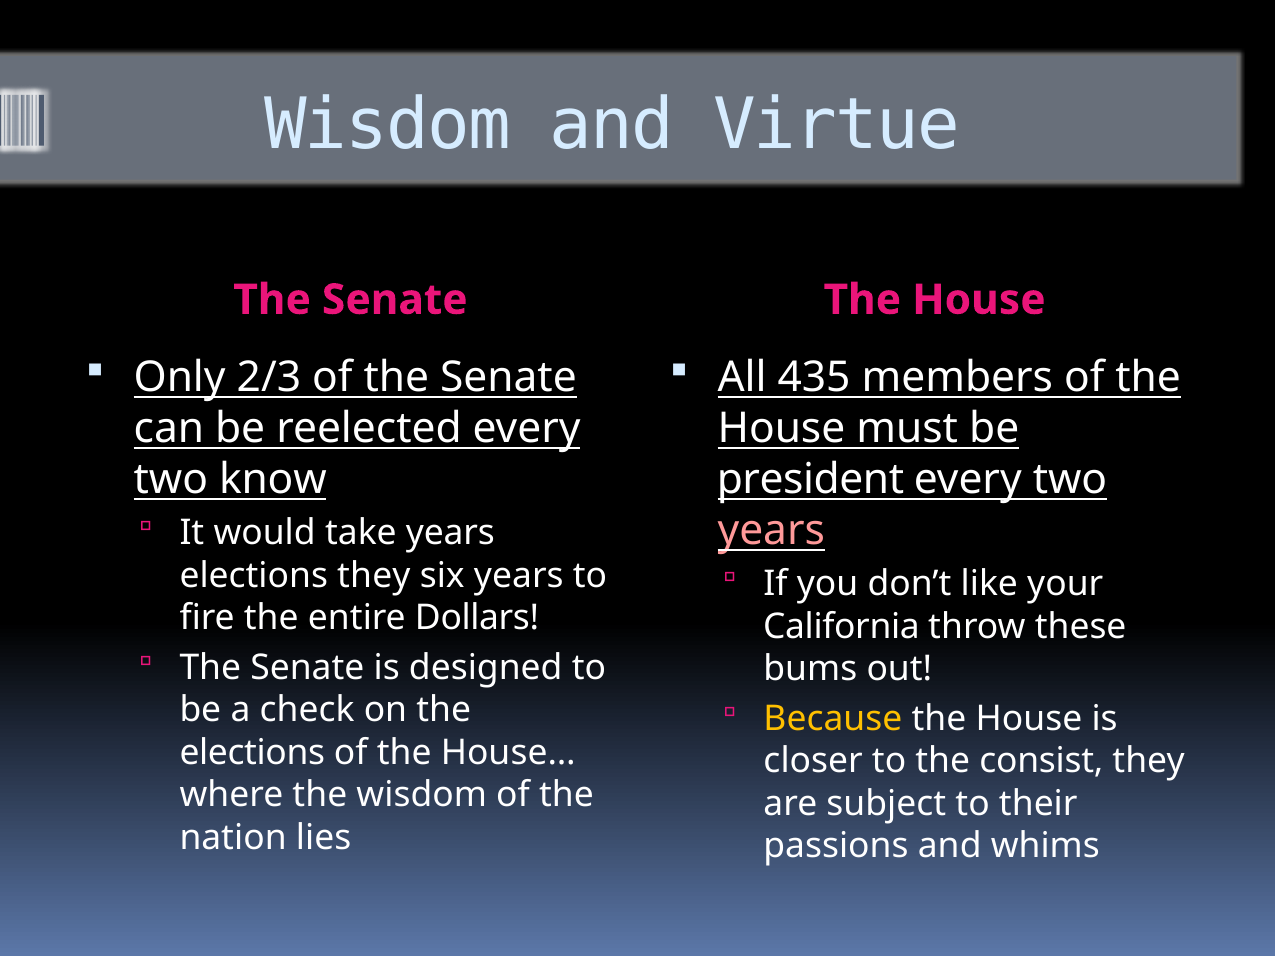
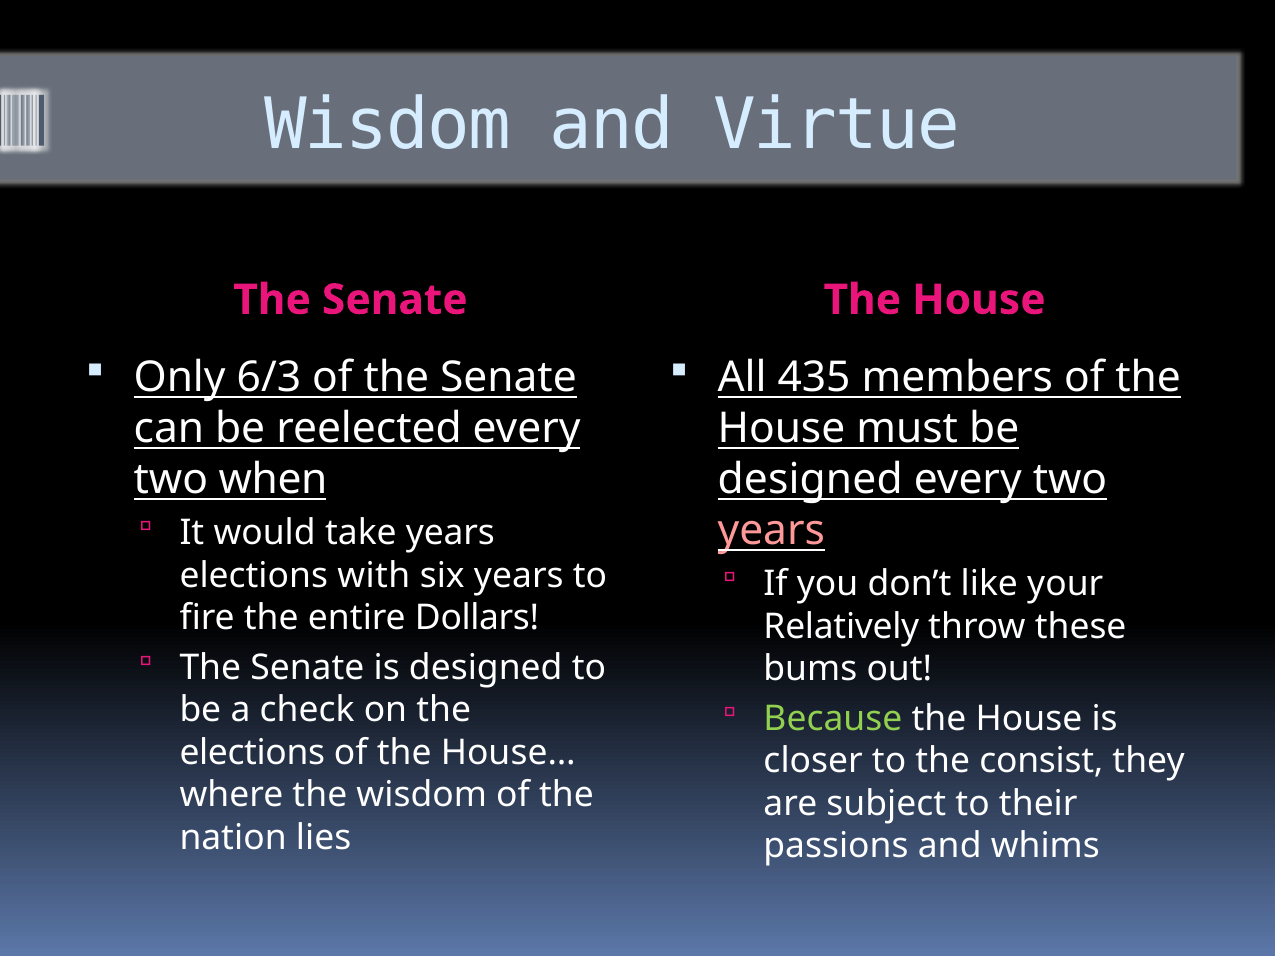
2/3: 2/3 -> 6/3 (269, 378)
know: know -> when (273, 480)
president: president -> designed (810, 480)
elections they: they -> with (374, 576)
California: California -> Relatively (841, 627)
Because colour: yellow -> light green (833, 719)
